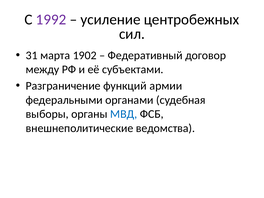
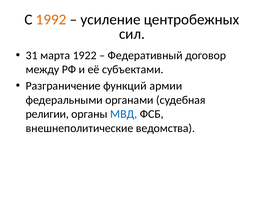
1992 colour: purple -> orange (51, 19)
1902: 1902 -> 1922 (85, 55)
выборы: выборы -> религии (47, 114)
